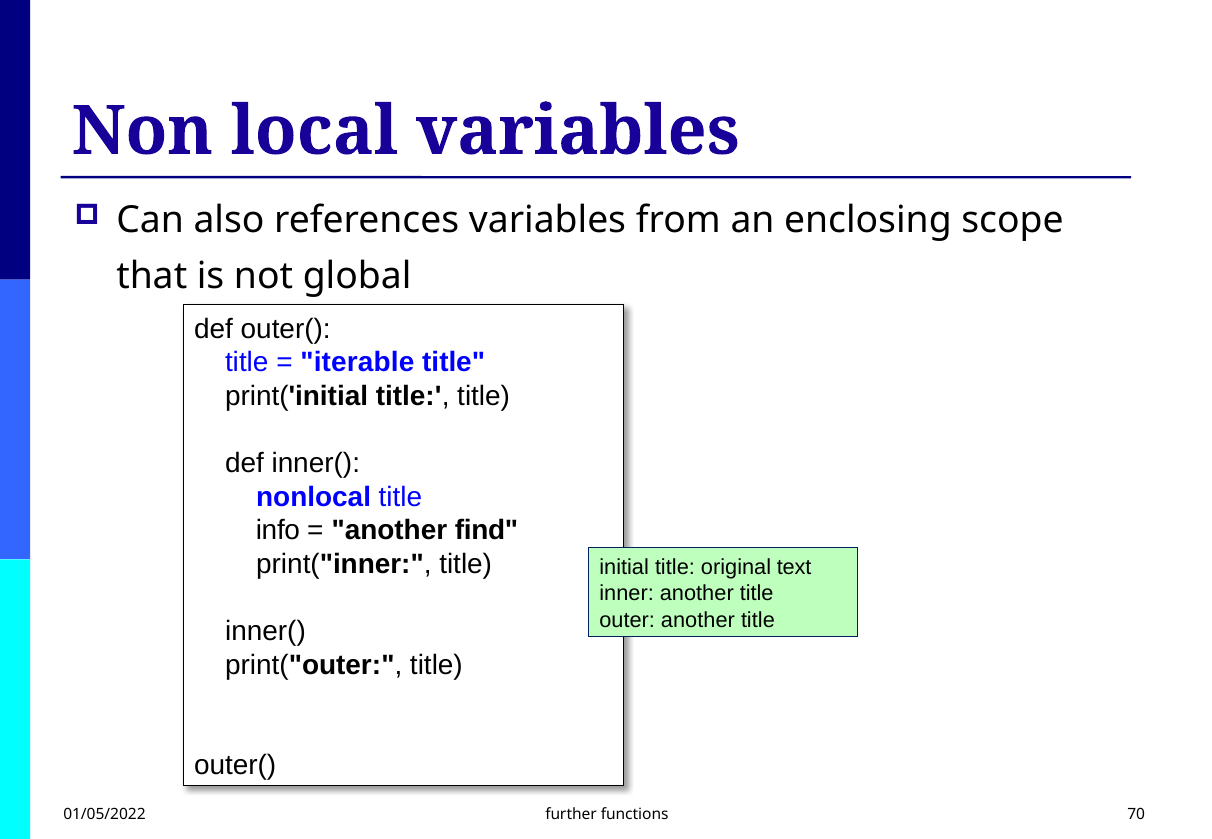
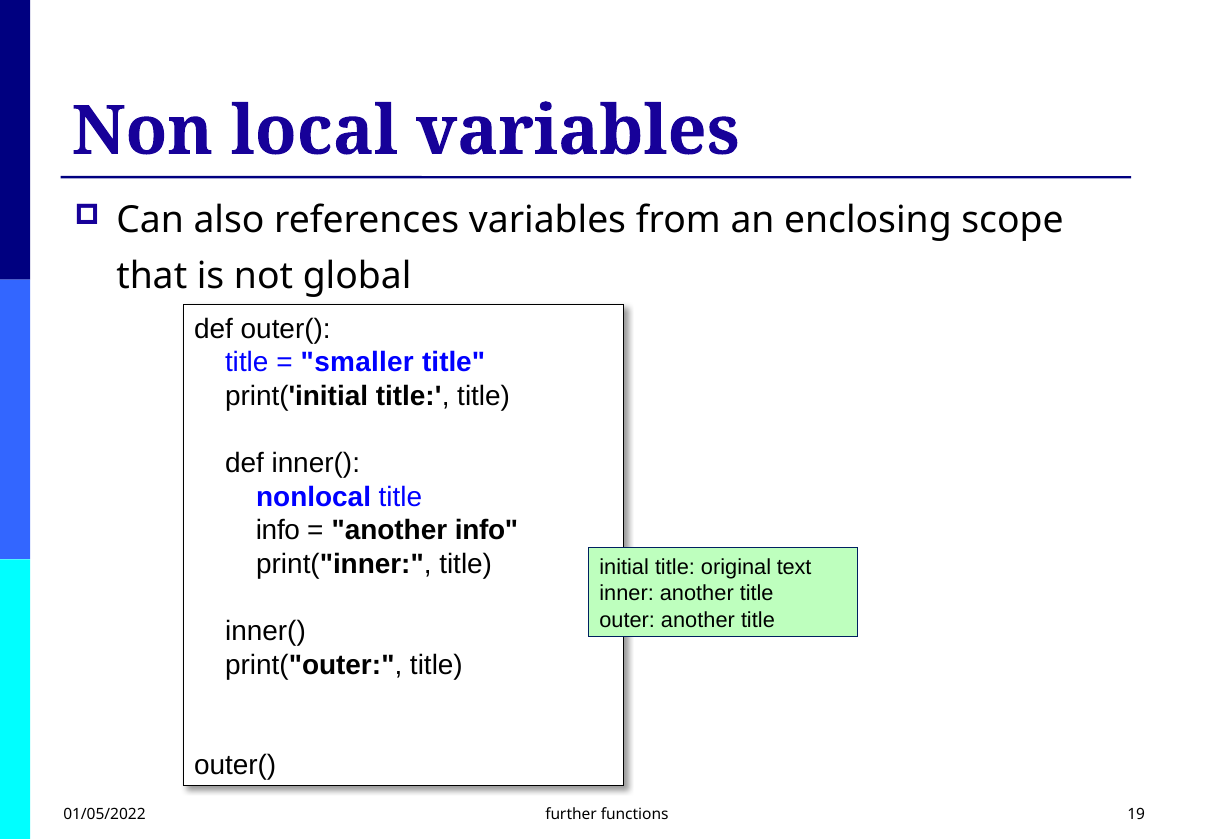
iterable: iterable -> smaller (357, 363)
another find: find -> info (486, 531)
70: 70 -> 19 (1136, 814)
